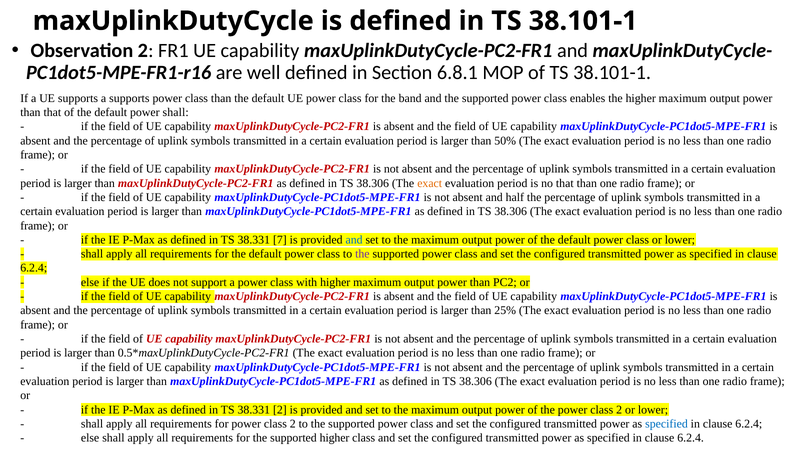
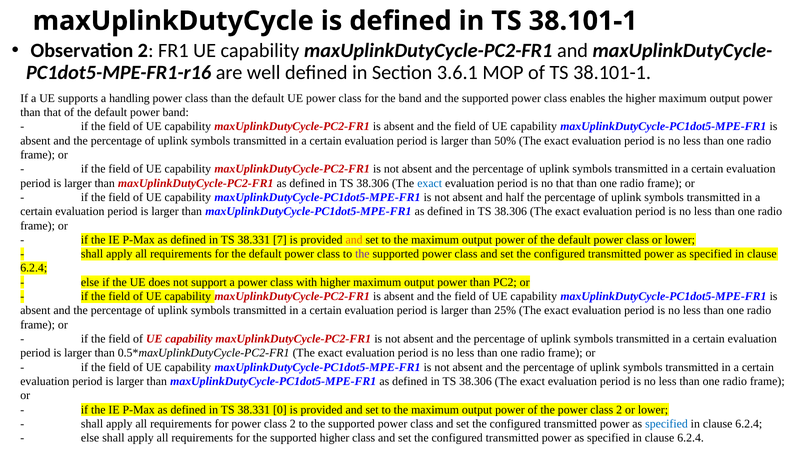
6.8.1: 6.8.1 -> 3.6.1 (457, 73)
a supports: supports -> handling (129, 98)
power shall: shall -> band (176, 112)
exact colour: orange -> blue (430, 183)
and colour: blue -> orange (354, 240)
38.331 2: 2 -> 0 (280, 410)
